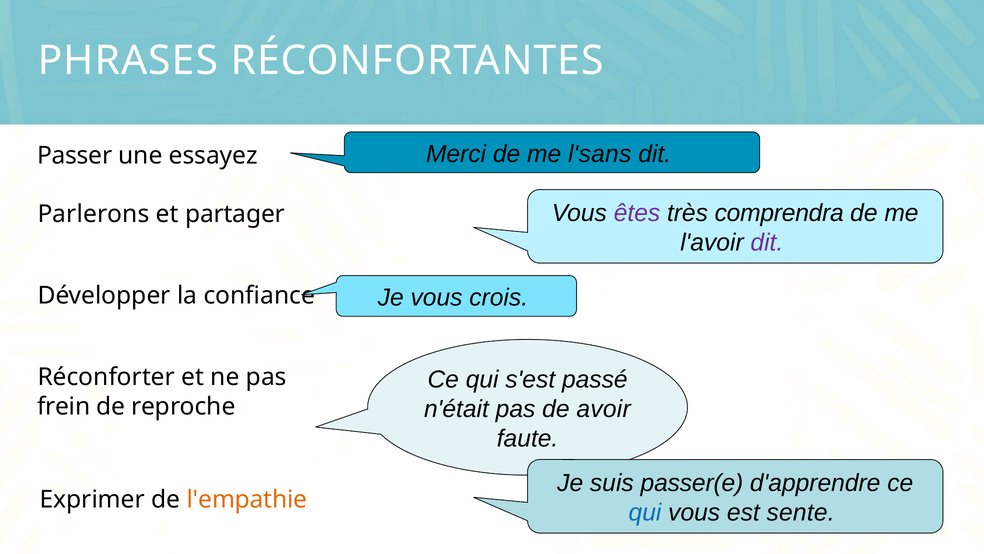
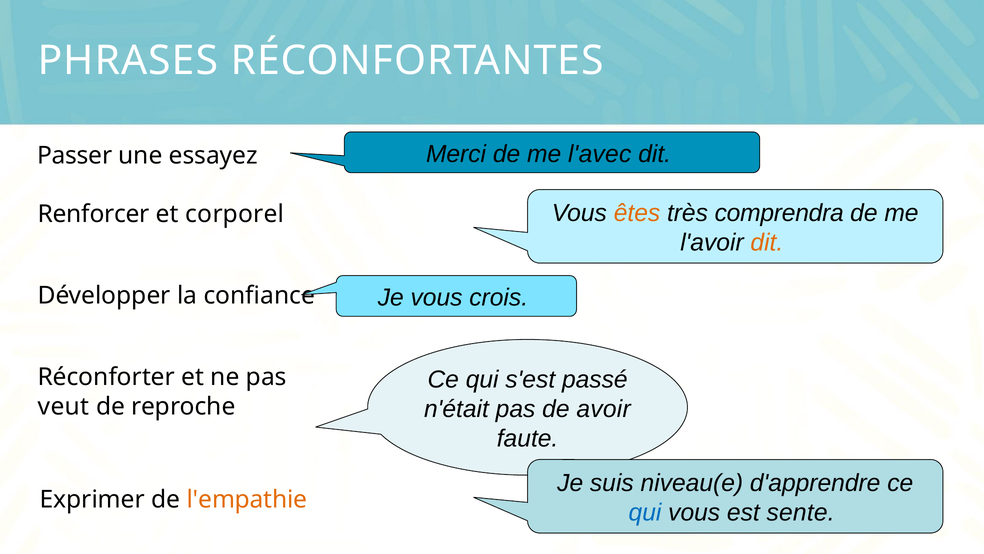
l'sans: l'sans -> l'avec (600, 154)
êtes colour: purple -> orange (637, 213)
Parlerons: Parlerons -> Renforcer (94, 214)
partager: partager -> corporel (235, 214)
dit colour: purple -> orange (767, 243)
frein: frein -> veut (63, 406)
passer(e: passer(e -> niveau(e (692, 483)
